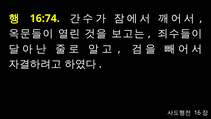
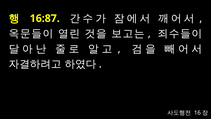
16:74: 16:74 -> 16:87 (45, 18)
